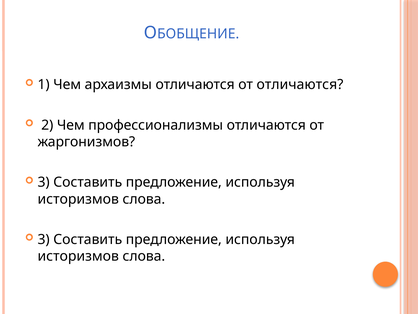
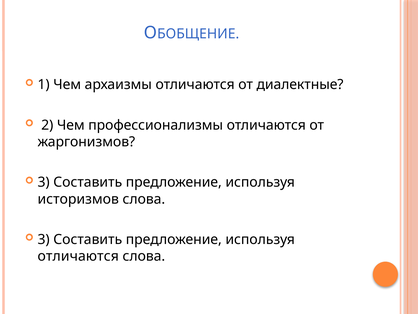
от отличаются: отличаются -> диалектные (300, 85)
историзмов: историзмов -> отличаются (78, 256)
